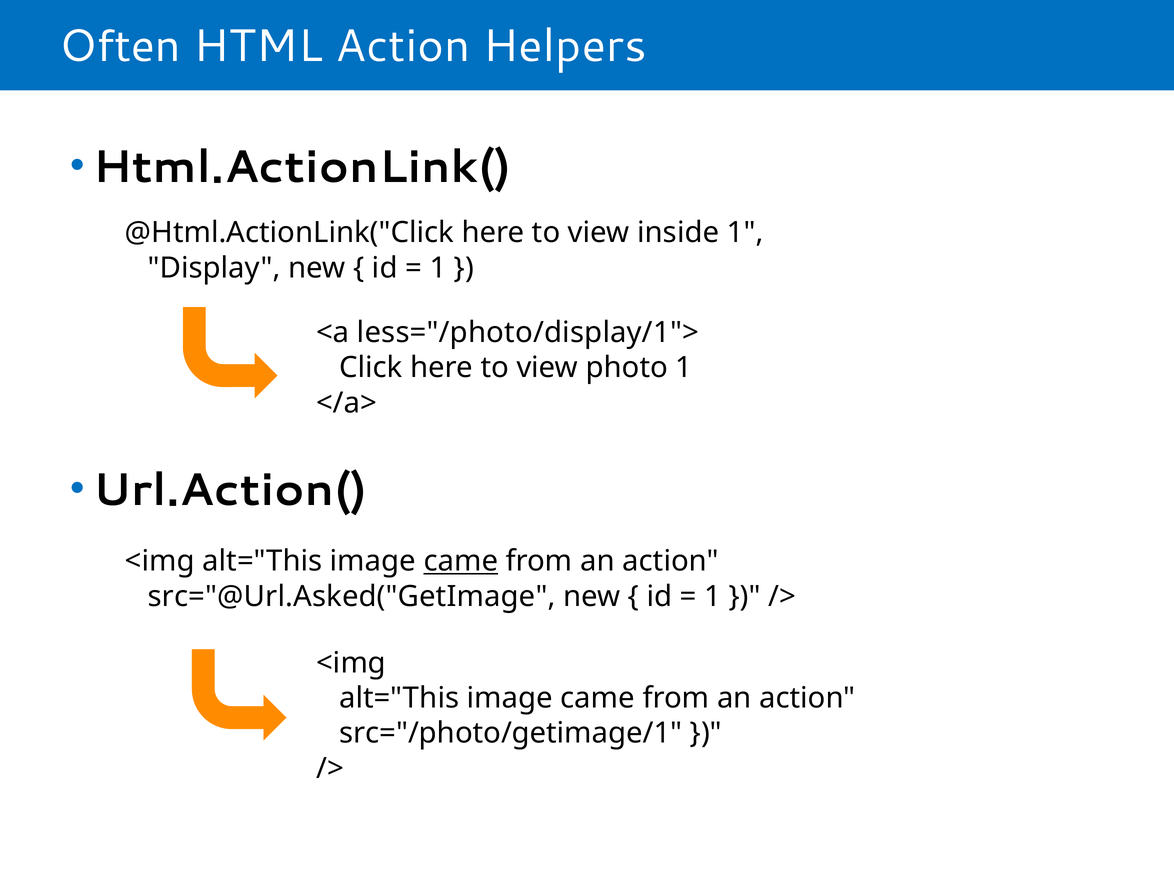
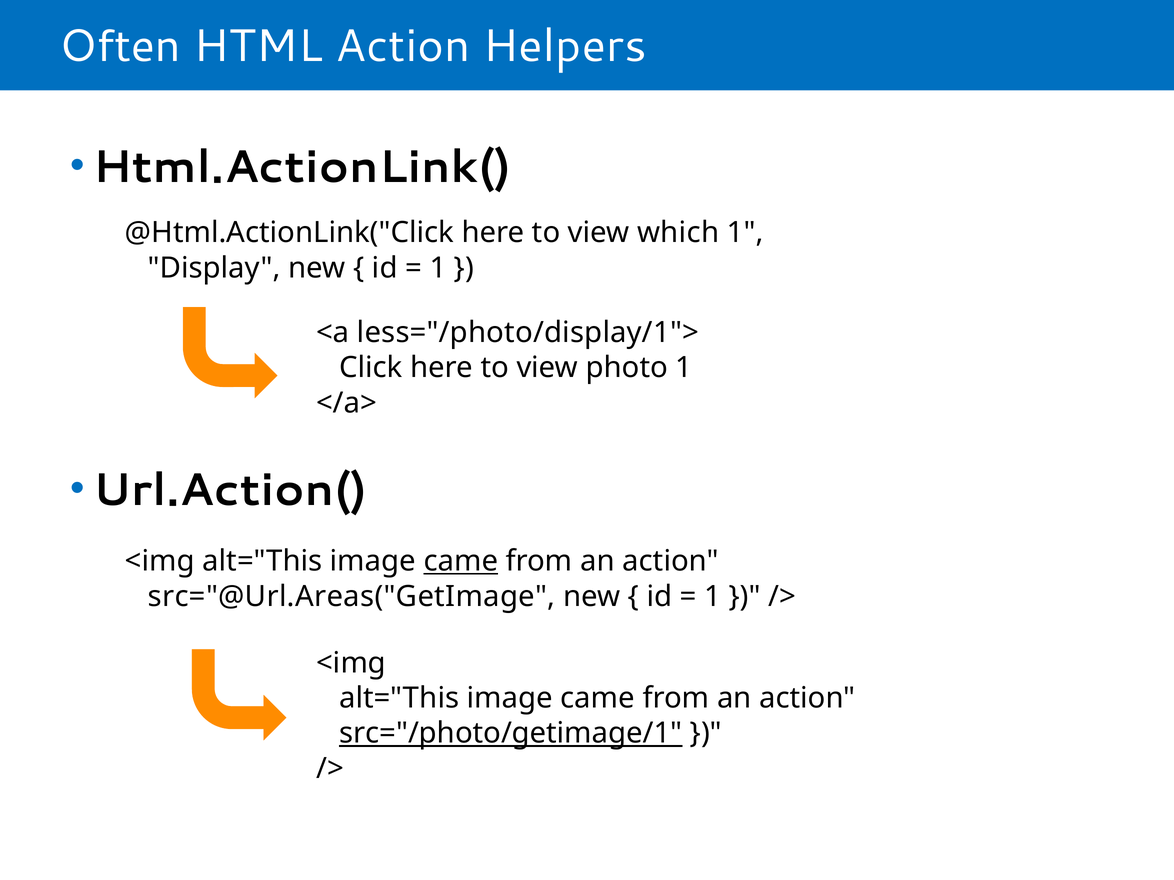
inside: inside -> which (678, 233)
src="@Url.Asked("GetImage: src="@Url.Asked("GetImage -> src="@Url.Areas("GetImage (352, 597)
src="/photo/getimage/1 underline: none -> present (511, 734)
